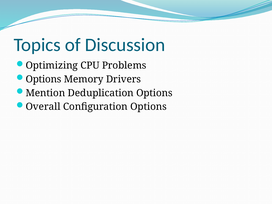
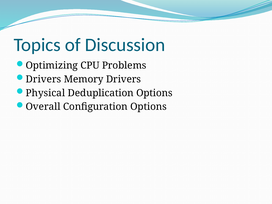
Options: Options -> Drivers (43, 79)
Mention: Mention -> Physical (45, 93)
